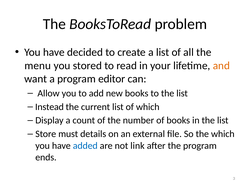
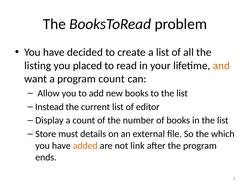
menu: menu -> listing (38, 66)
stored: stored -> placed (87, 66)
program editor: editor -> count (112, 79)
of which: which -> editor (148, 107)
added colour: blue -> orange (85, 146)
